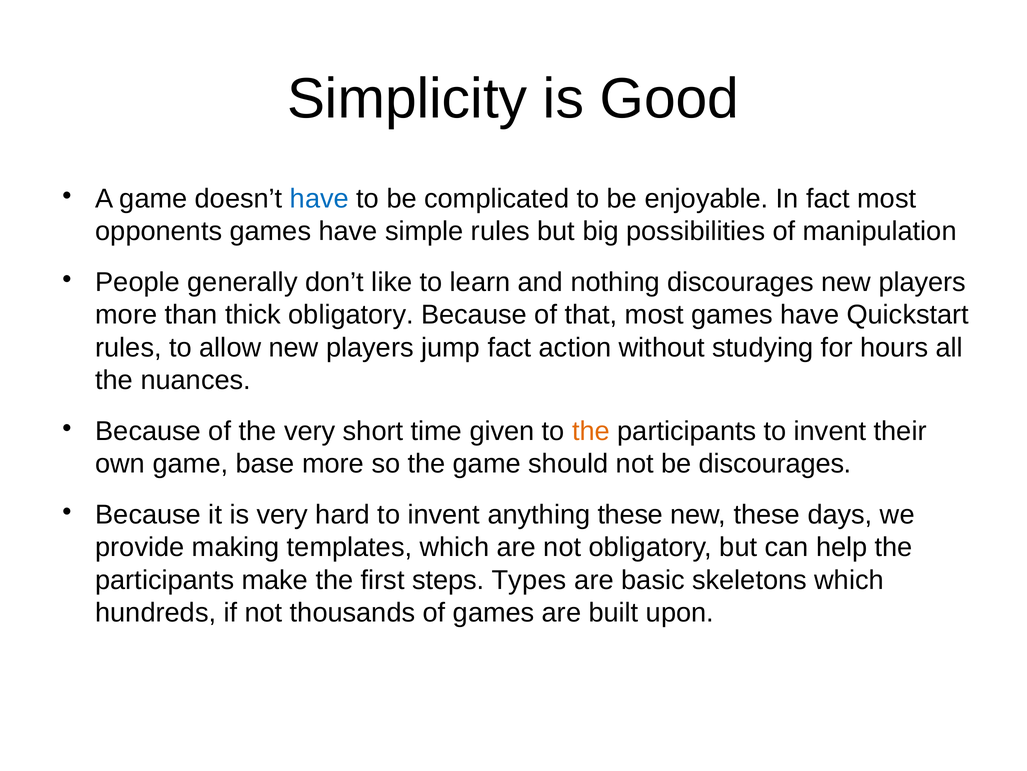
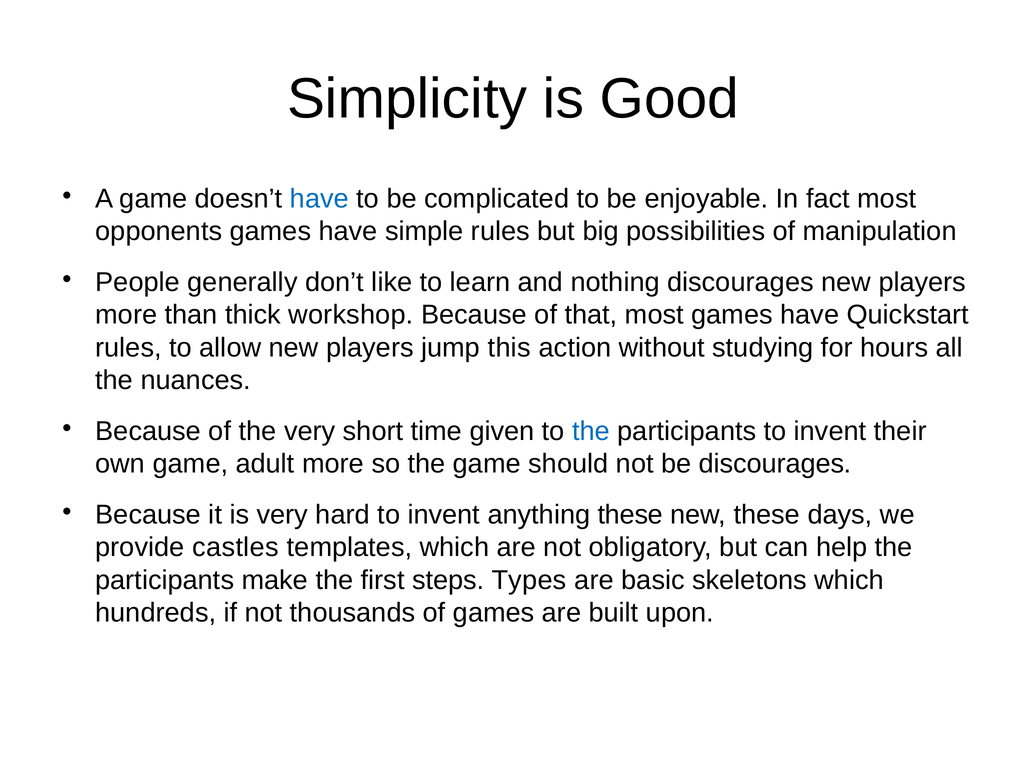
thick obligatory: obligatory -> workshop (351, 315)
jump fact: fact -> this (509, 347)
the colour: orange -> blue (591, 431)
base: base -> adult (265, 463)
making: making -> castles (236, 547)
